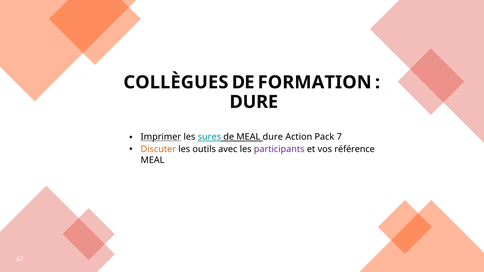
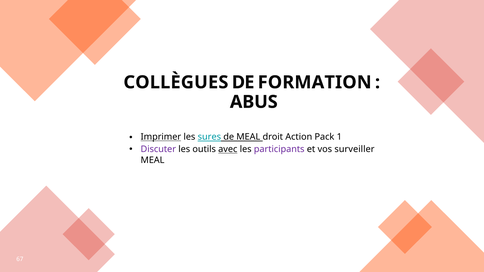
DURE: DURE -> ABUS (254, 102)
MEAL dure: dure -> droit (273, 137)
7: 7 -> 1 (339, 137)
Discuter colour: orange -> purple (158, 149)
avec underline: none -> present (228, 149)
référence: référence -> surveiller (354, 149)
